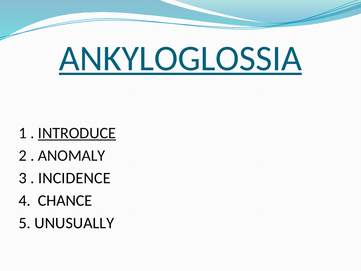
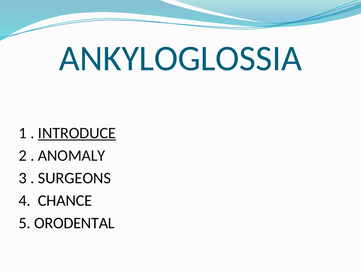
ANKYLOGLOSSIA underline: present -> none (180, 58)
INCIDENCE: INCIDENCE -> SURGEONS (74, 178)
UNUSUALLY: UNUSUALLY -> ORODENTAL (74, 223)
